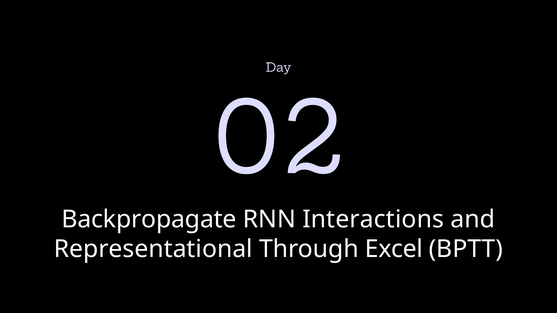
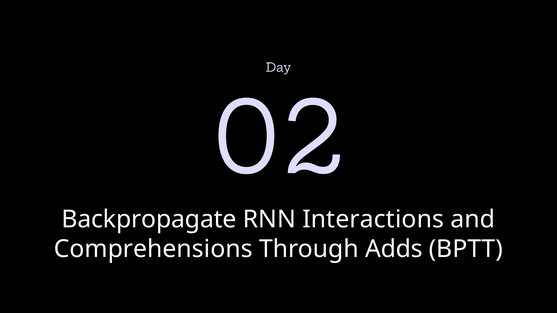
Representational: Representational -> Comprehensions (153, 249)
Excel: Excel -> Adds (394, 249)
